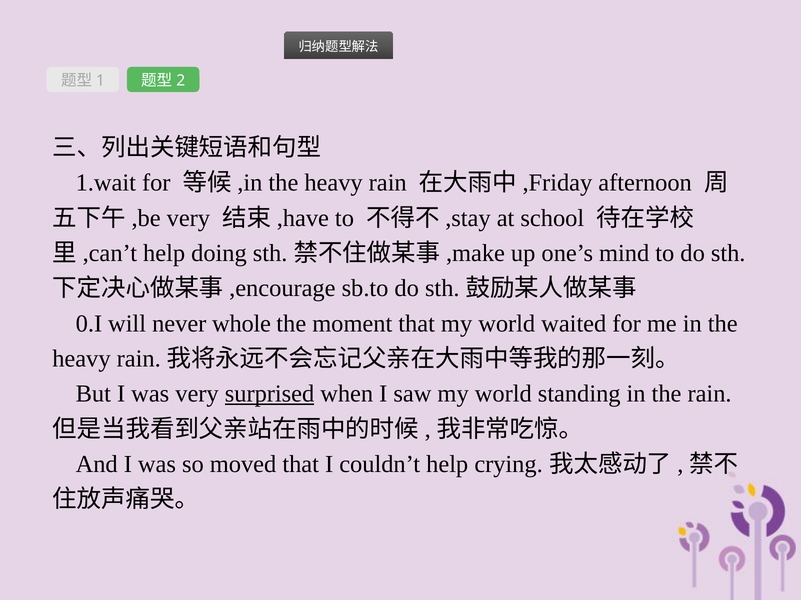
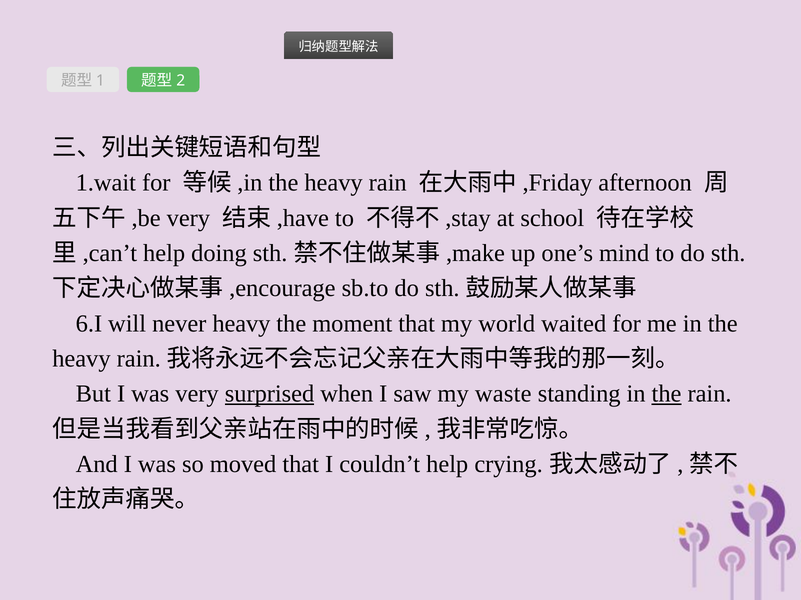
0.I: 0.I -> 6.I (89, 324)
never whole: whole -> heavy (241, 324)
saw my world: world -> waste (503, 394)
the underline: none -> present (667, 394)
